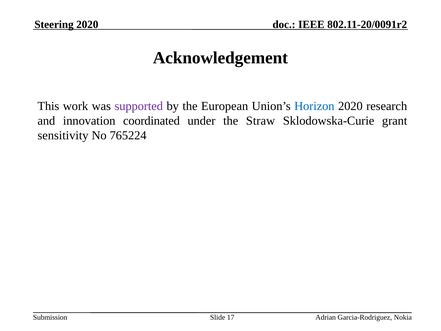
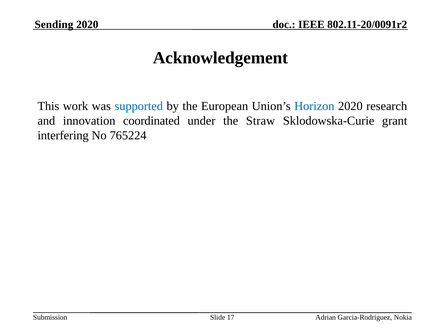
Steering: Steering -> Sending (54, 25)
supported colour: purple -> blue (139, 106)
sensitivity: sensitivity -> interfering (63, 135)
